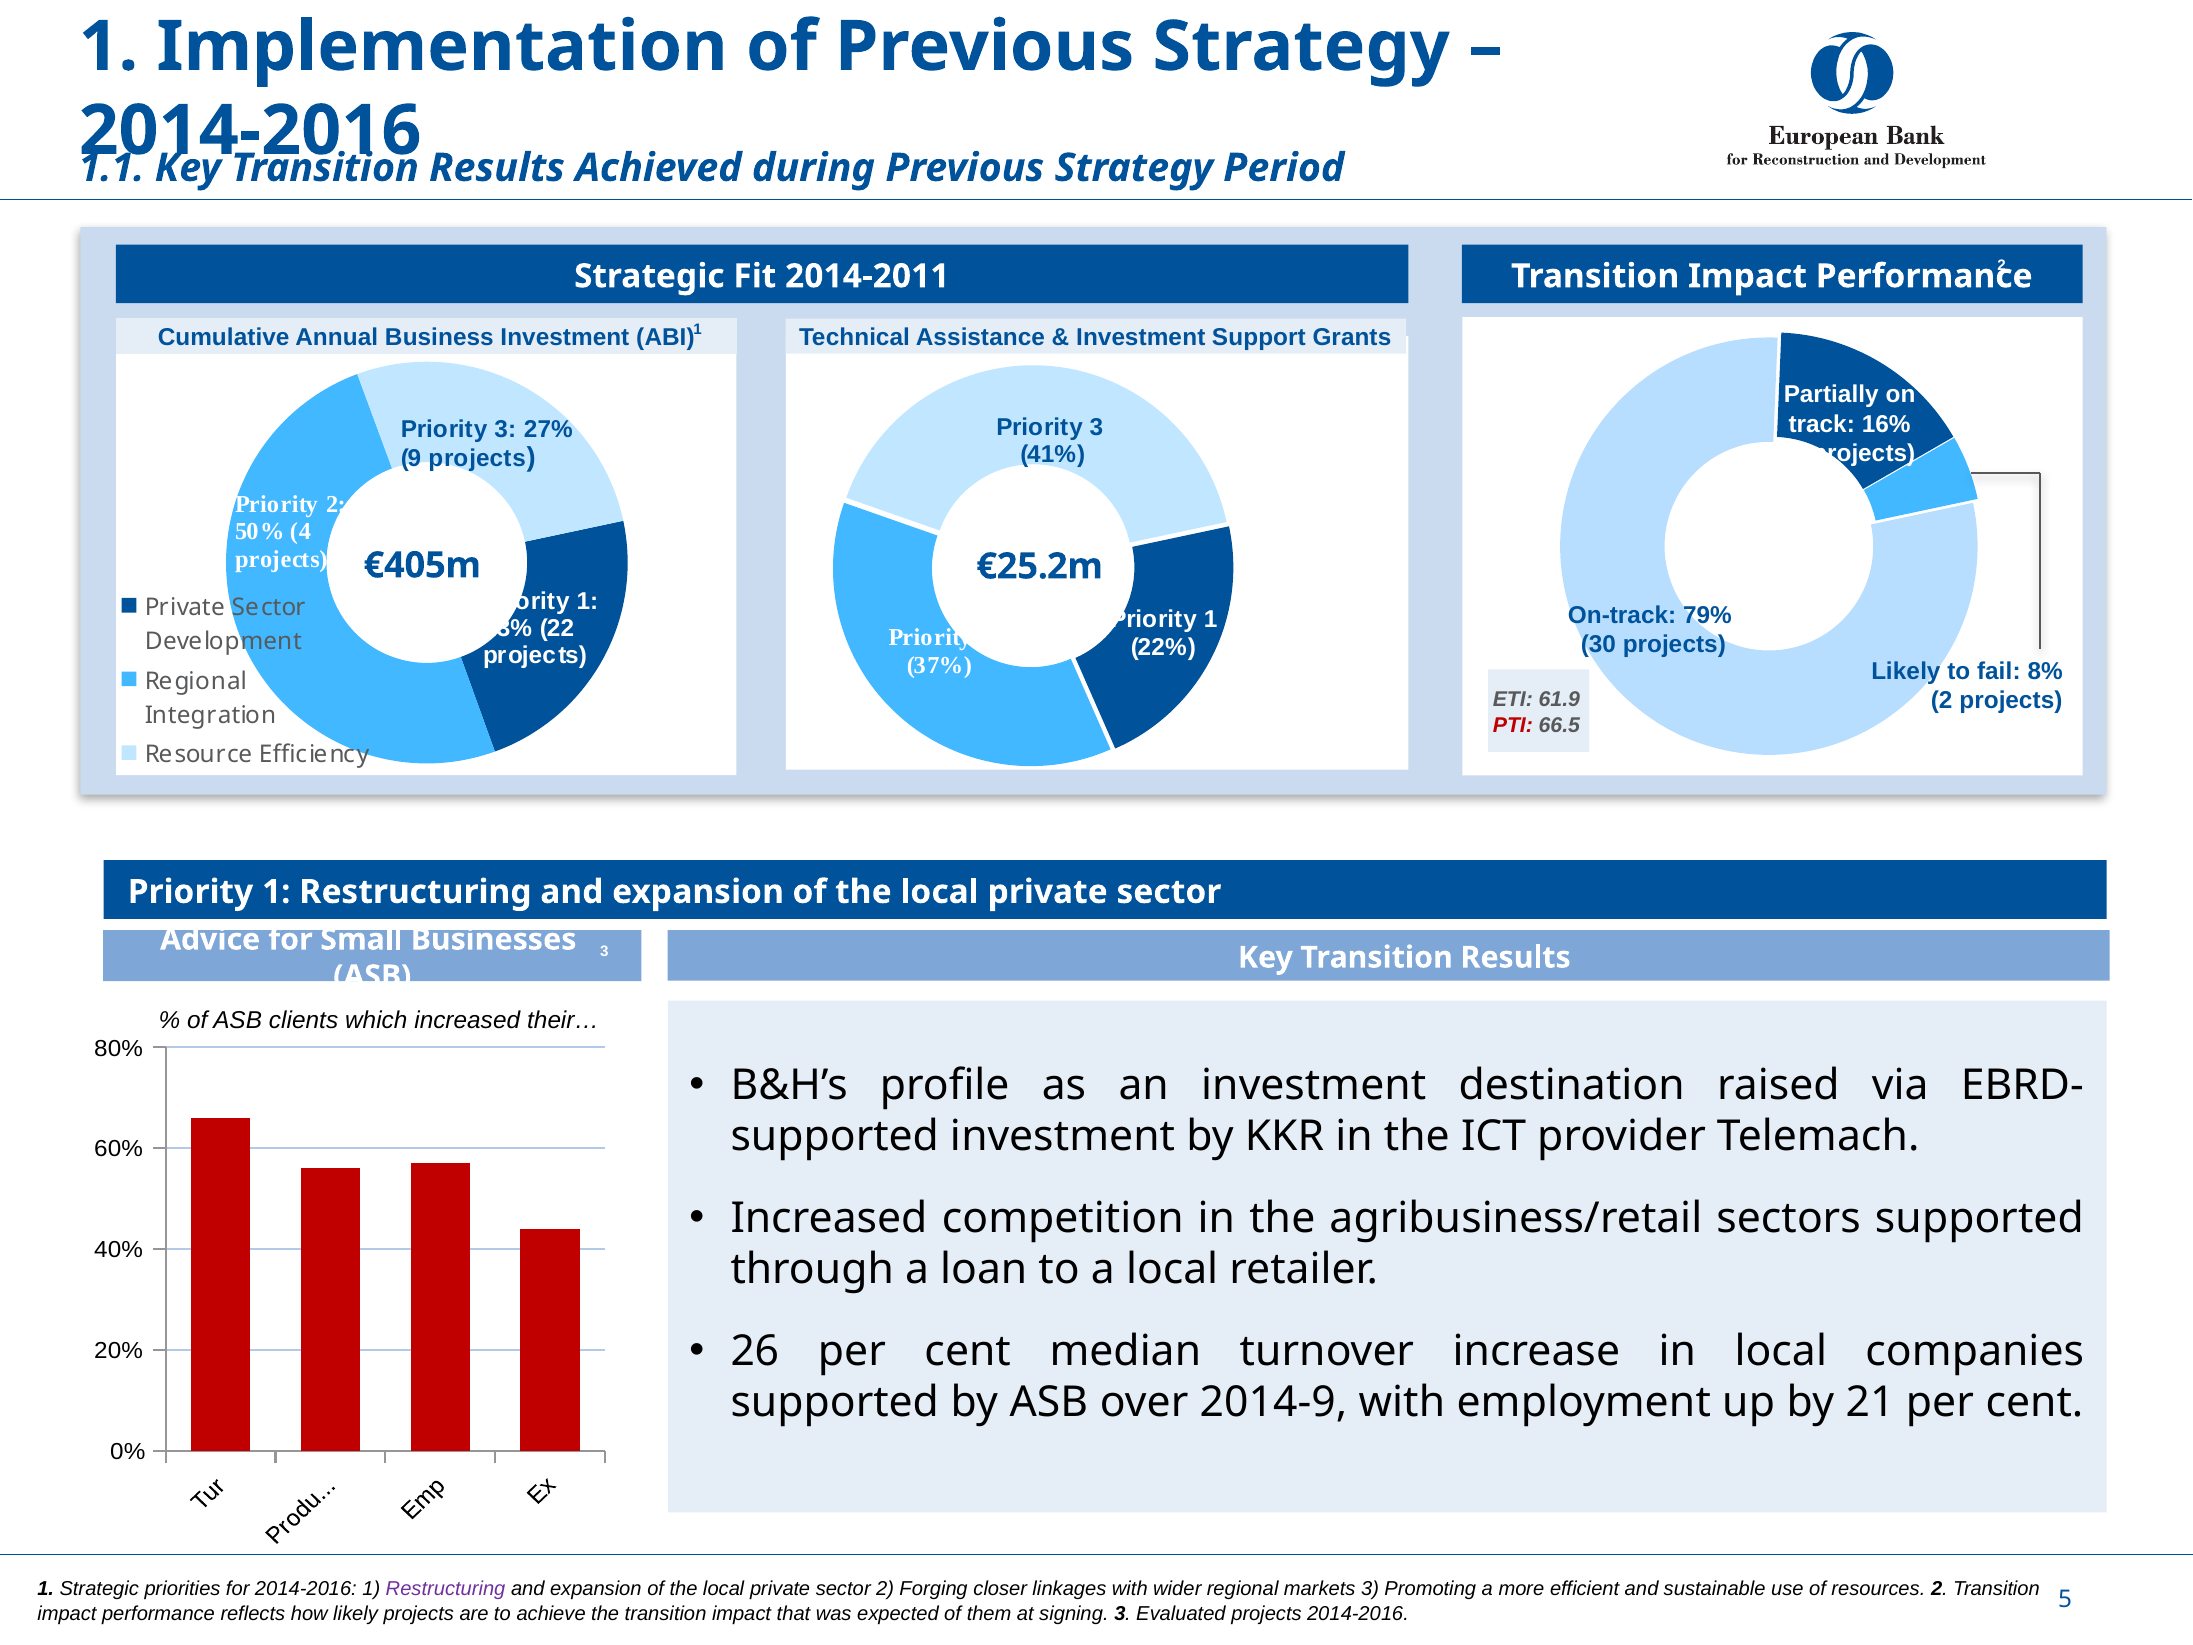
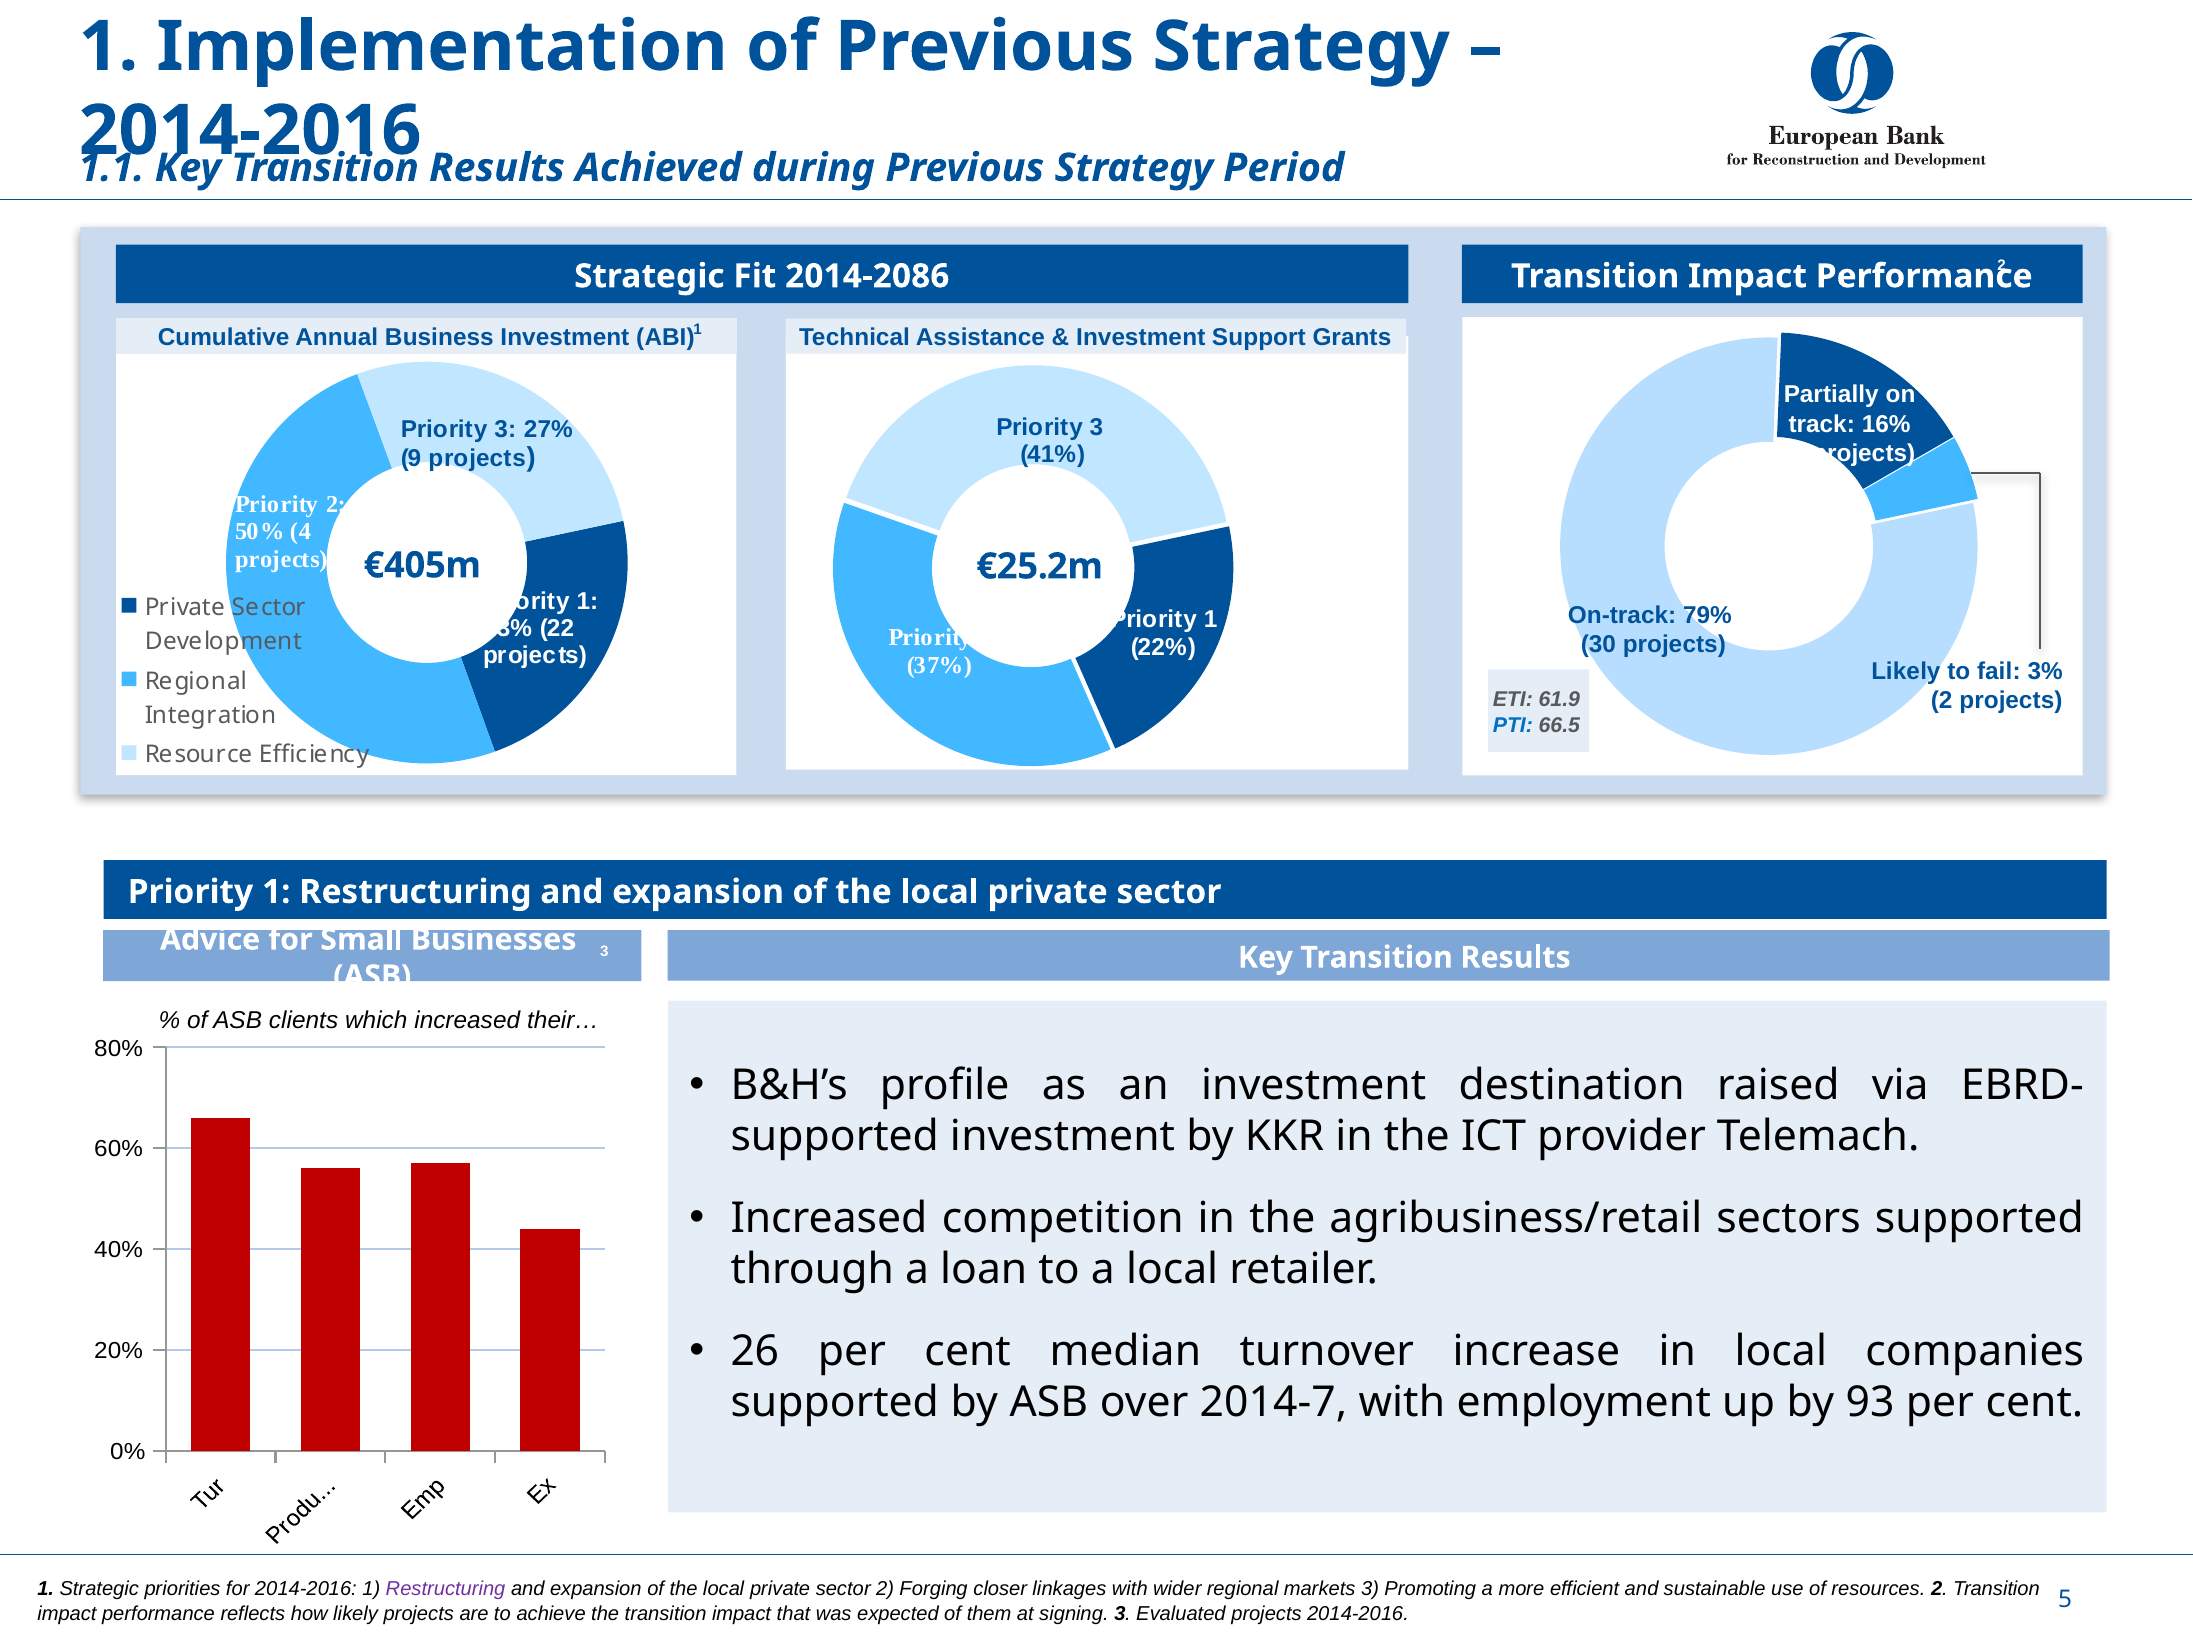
2014-2011: 2014-2011 -> 2014-2086 (867, 276)
8%: 8% -> 3% (2045, 671)
PTI colour: red -> blue (1513, 725)
2014-9: 2014-9 -> 2014-7 (1273, 1402)
21: 21 -> 93 (1870, 1402)
